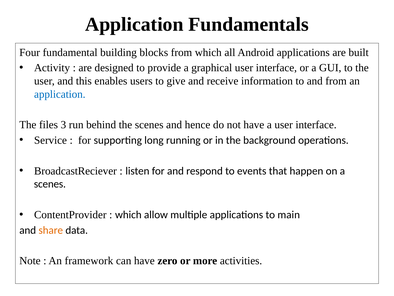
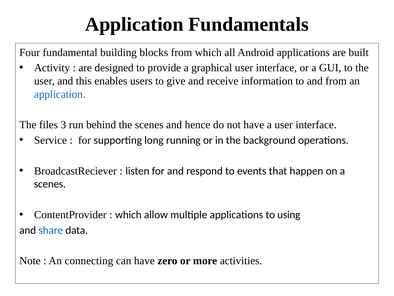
main: main -> using (289, 214)
share colour: orange -> blue (51, 230)
framework: framework -> connecting (89, 260)
